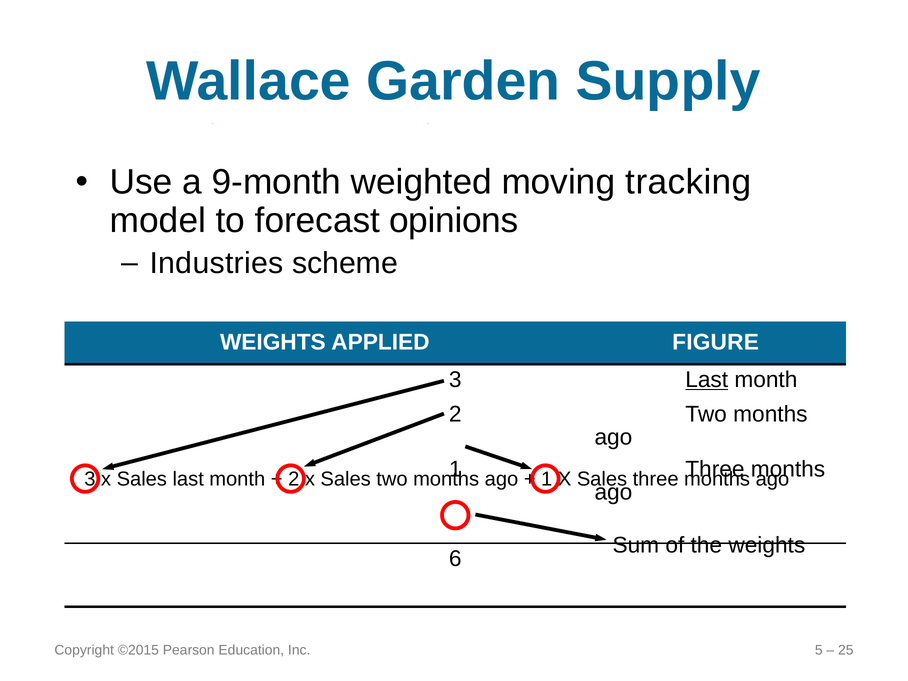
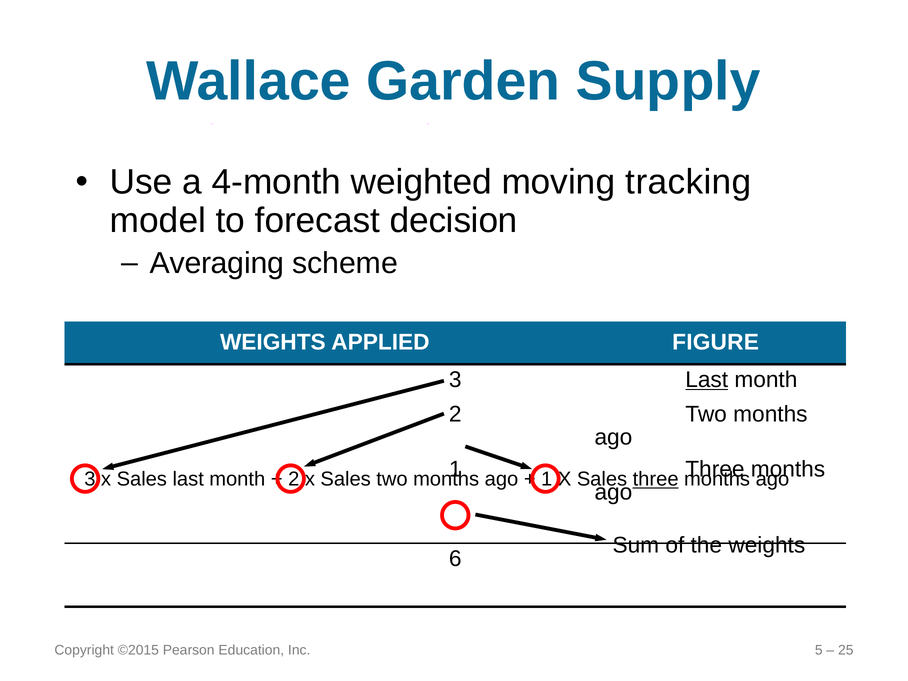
9-month: 9-month -> 4-month (276, 182)
opinions: opinions -> decision (454, 220)
Industries: Industries -> Averaging (217, 263)
three underline: none -> present (656, 479)
